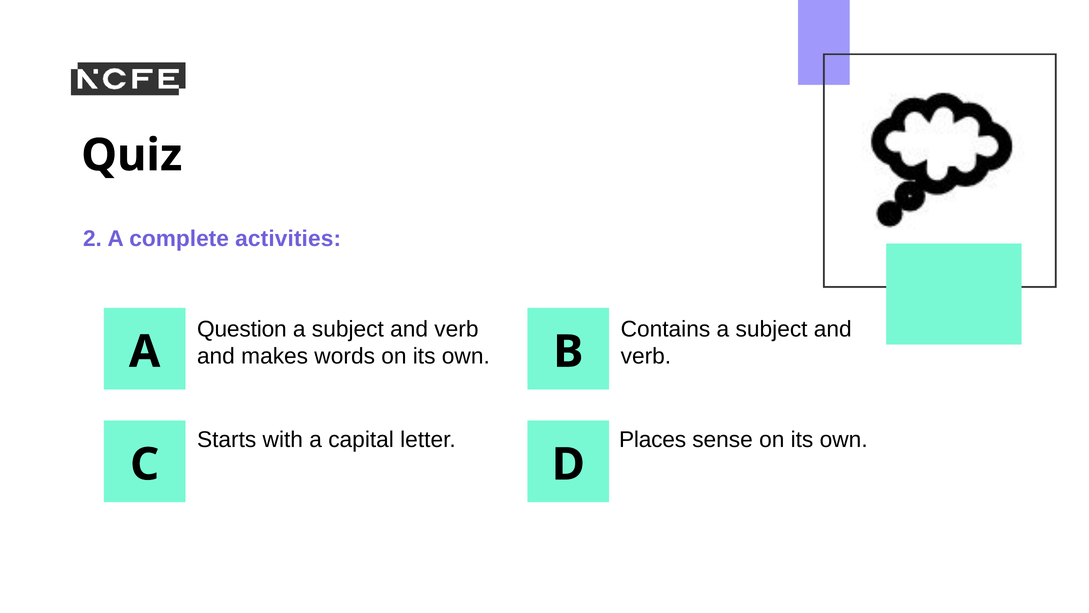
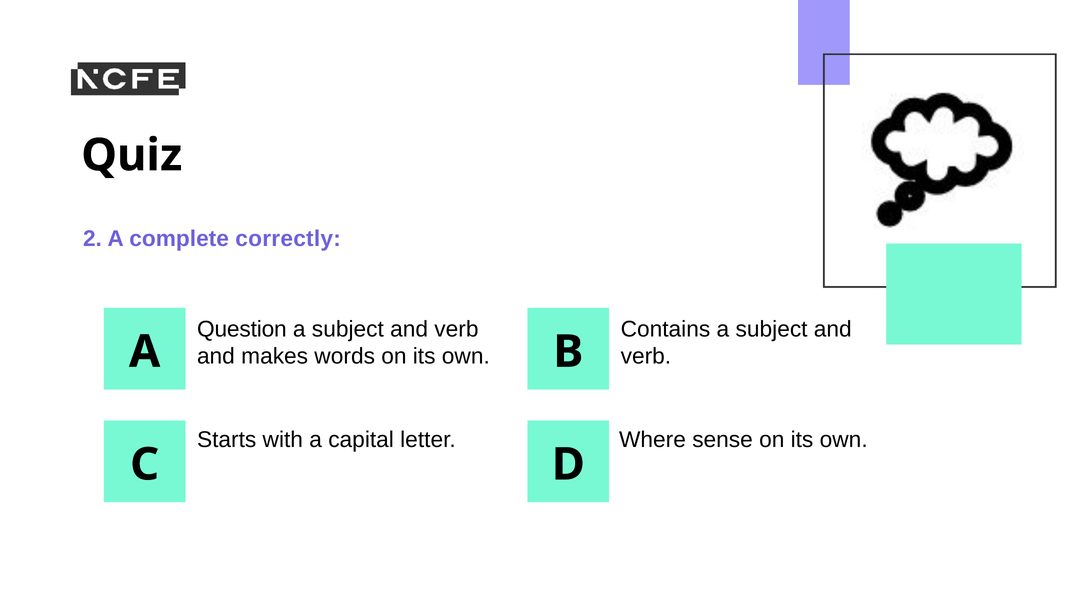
activities: activities -> correctly (288, 239)
Places: Places -> Where (652, 440)
